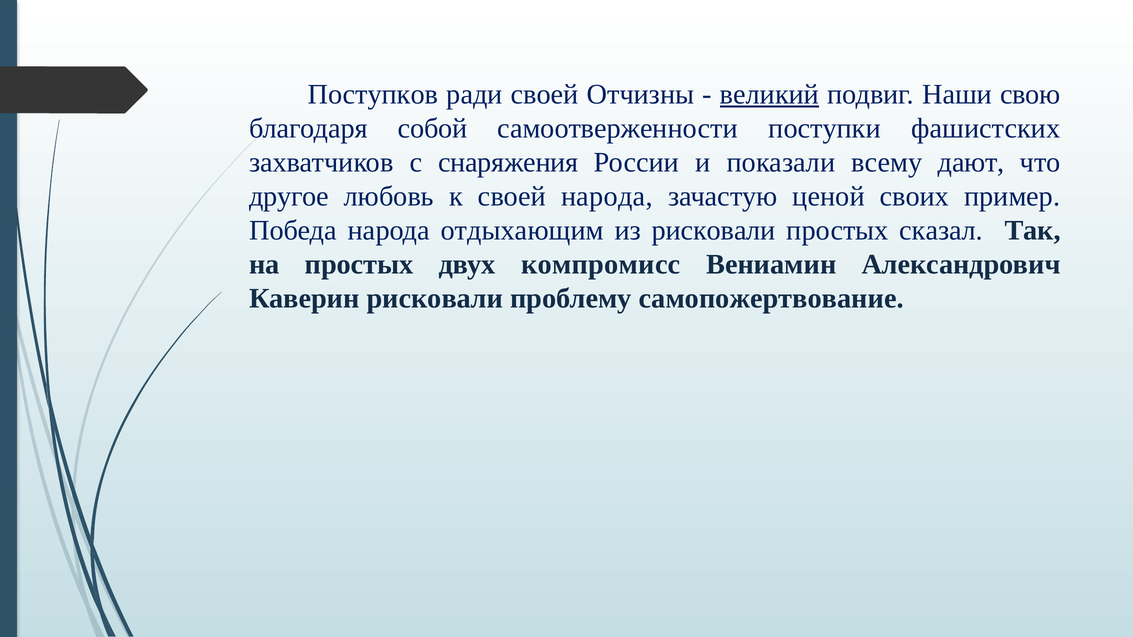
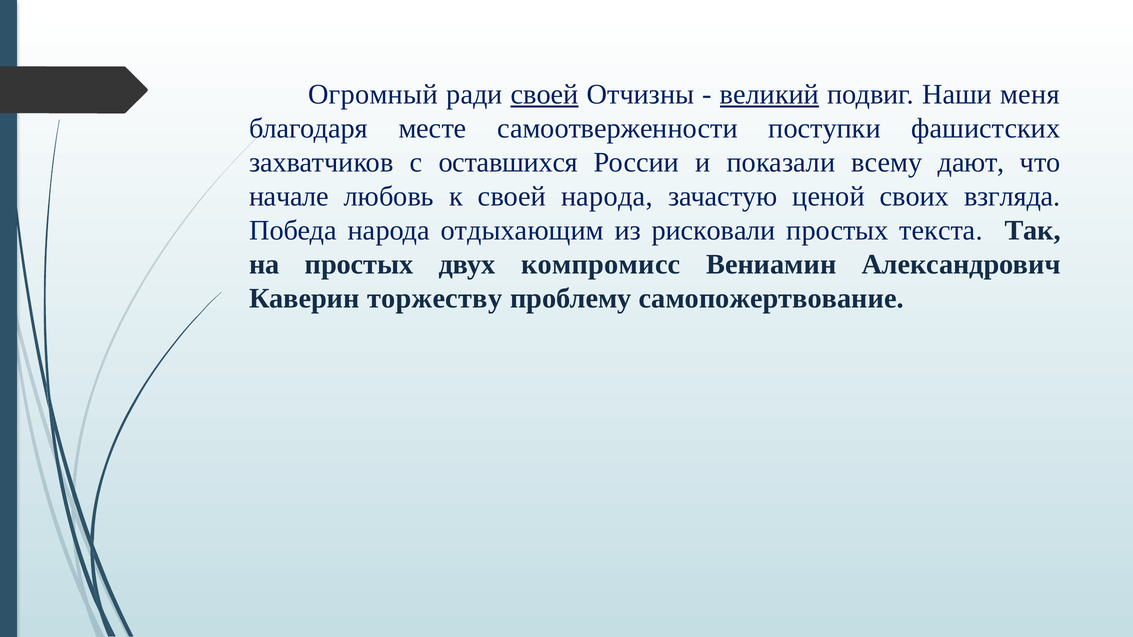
Поступков: Поступков -> Огромный (373, 94)
своей underline: none -> present (545, 94)
свою: свою -> меня (1030, 94)
собой: собой -> месте (432, 128)
снаряжения: снаряжения -> оставшихся (508, 162)
другое: другое -> начале (289, 196)
пример: пример -> взгляда (1012, 196)
сказал: сказал -> текста (941, 230)
Каверин рисковали: рисковали -> торжеству (435, 298)
